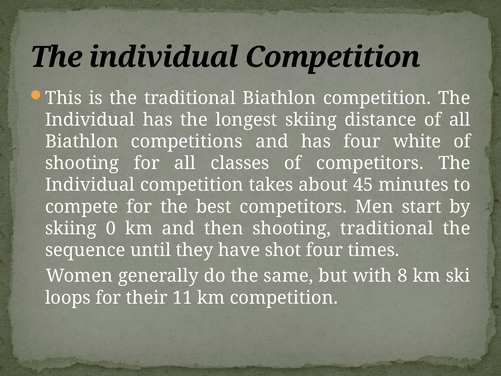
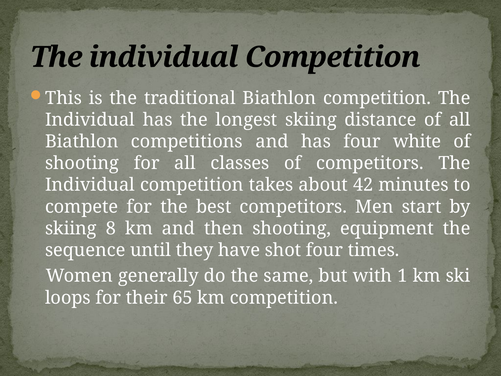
45: 45 -> 42 (363, 185)
0: 0 -> 8 (111, 228)
shooting traditional: traditional -> equipment (387, 228)
8: 8 -> 1 (402, 276)
11: 11 -> 65 (182, 298)
